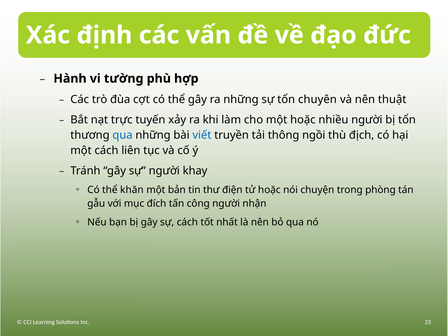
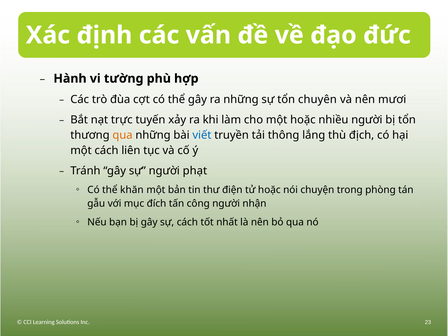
thuật: thuật -> mươi (392, 99)
qua colour: blue -> orange (123, 135)
ngồi: ngồi -> lắng (314, 135)
khay: khay -> phạt (195, 171)
